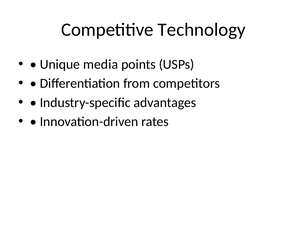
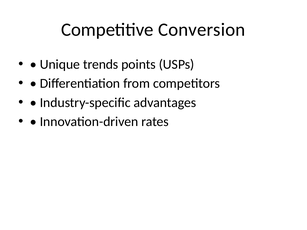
Technology: Technology -> Conversion (202, 30)
media: media -> trends (101, 64)
